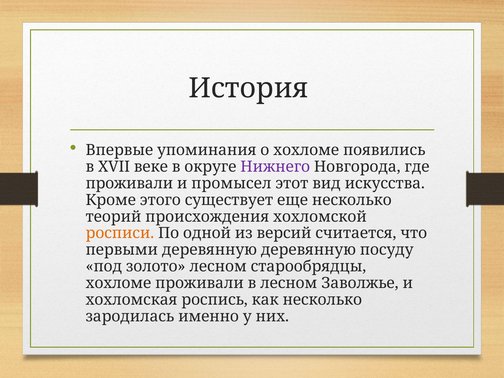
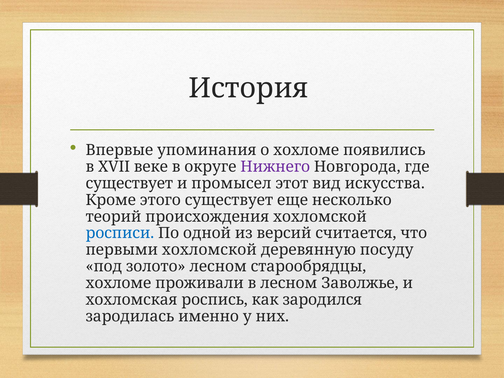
проживали: проживали -> существует (129, 183)
росписи colour: orange -> blue (120, 233)
первыми деревянную: деревянную -> хохломской (209, 250)
как несколько: несколько -> зародился (322, 300)
